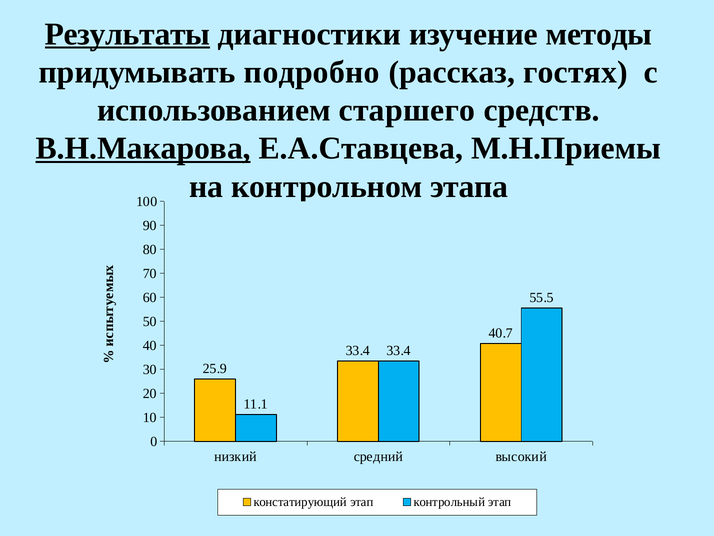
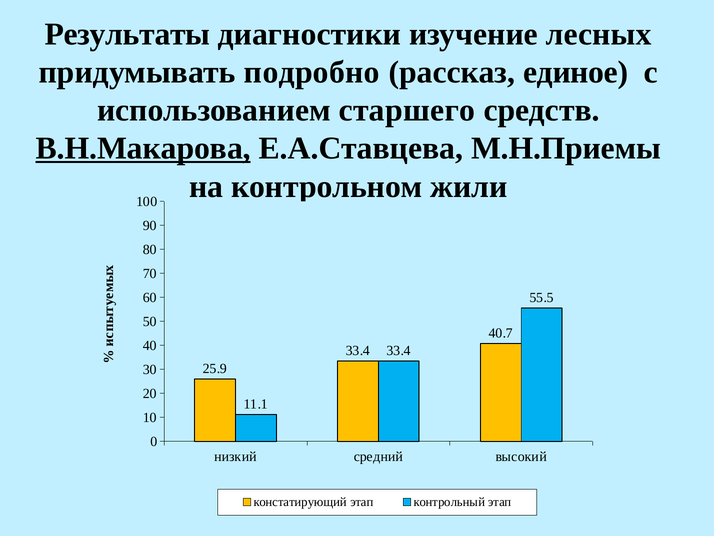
Результаты underline: present -> none (127, 34)
методы: методы -> лесных (599, 34)
гостях: гостях -> единое (576, 72)
этапа: этапа -> жили (469, 186)
